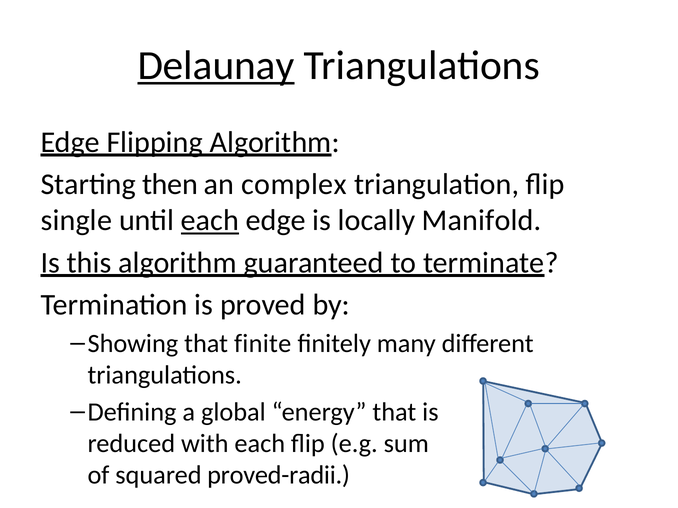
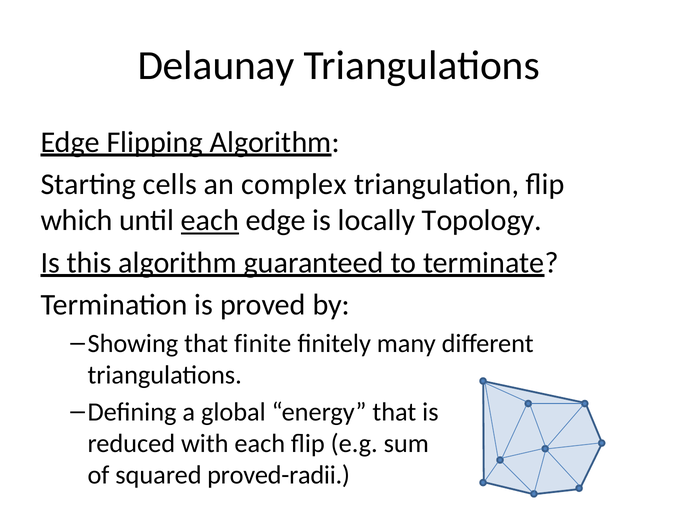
Delaunay underline: present -> none (216, 66)
then: then -> cells (170, 184)
single: single -> which (77, 221)
Manifold: Manifold -> Topology (482, 221)
